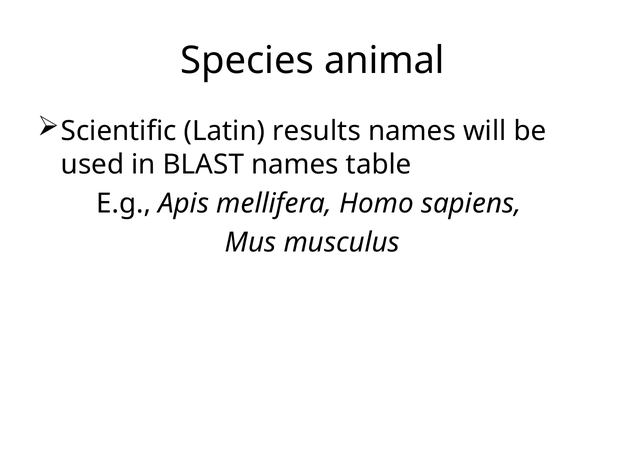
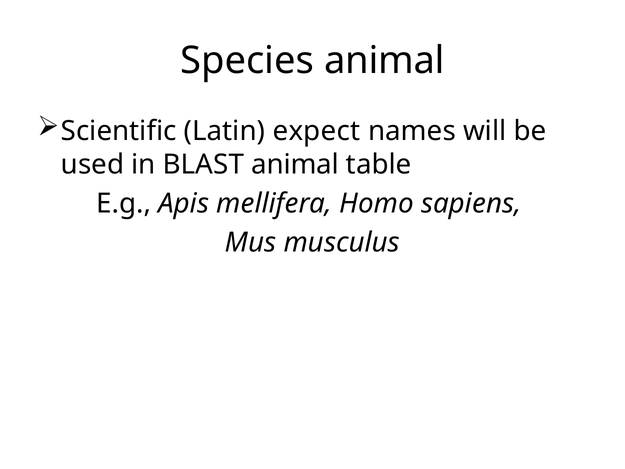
results: results -> expect (316, 131)
BLAST names: names -> animal (295, 164)
